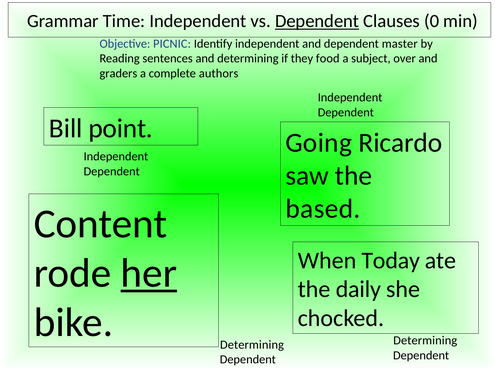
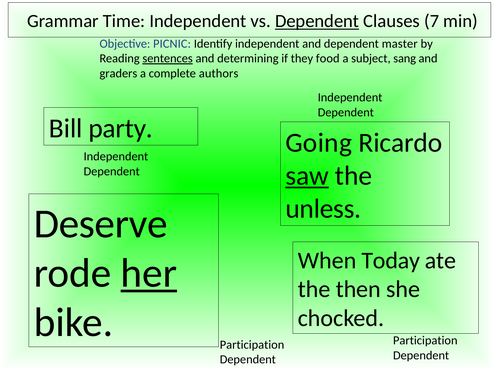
0: 0 -> 7 (432, 21)
sentences underline: none -> present (168, 59)
over: over -> sang (405, 59)
point: point -> party (121, 128)
saw underline: none -> present (307, 176)
based: based -> unless (323, 209)
Content: Content -> Deserve (101, 224)
daily: daily -> then (358, 290)
bike Determining: Determining -> Participation (252, 345)
Determining: Determining -> Participation (425, 341)
